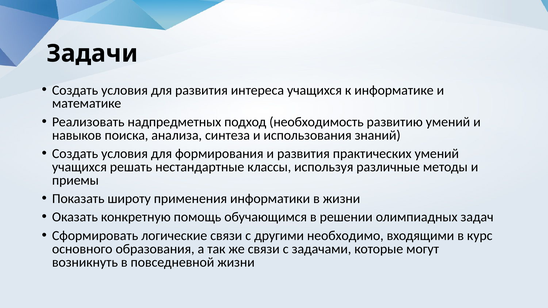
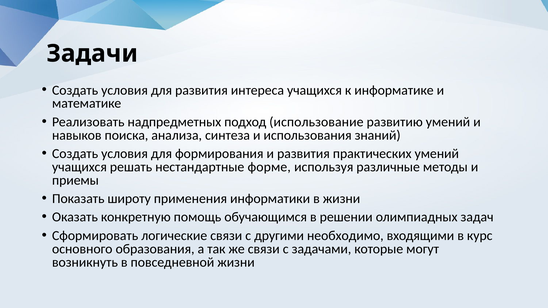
необходимость: необходимость -> использование (316, 122)
классы: классы -> форме (269, 167)
